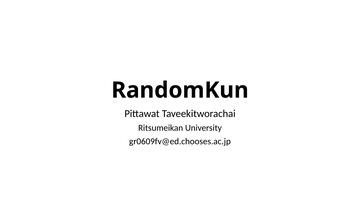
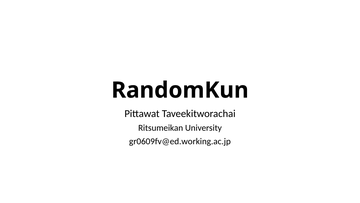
gr0609fv@ed.chooses.ac.jp: gr0609fv@ed.chooses.ac.jp -> gr0609fv@ed.working.ac.jp (180, 141)
